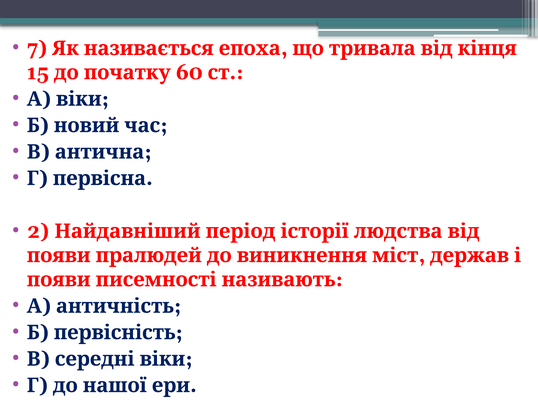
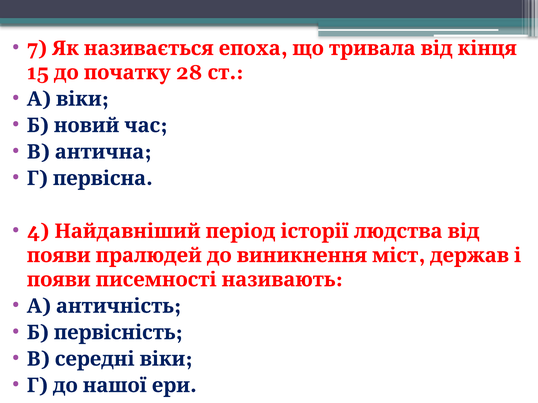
60: 60 -> 28 (189, 73)
2: 2 -> 4 (38, 232)
